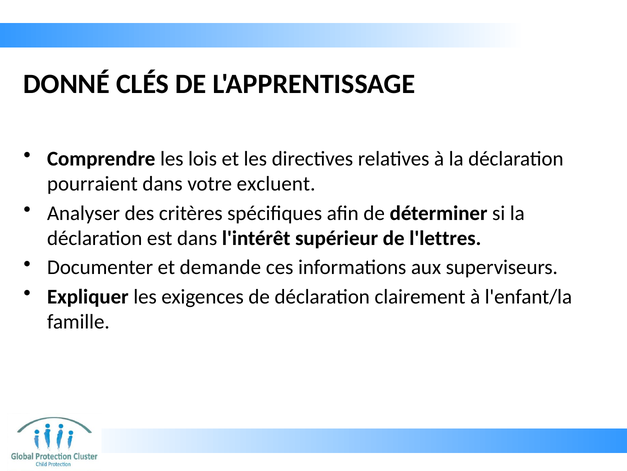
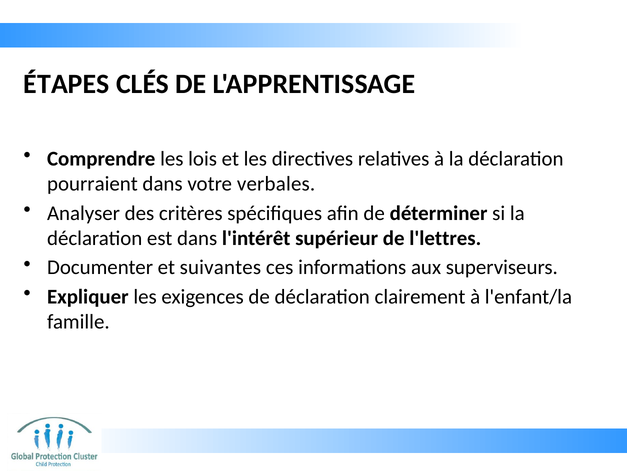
DONNÉ: DONNÉ -> ÉTAPES (67, 84)
excluent: excluent -> verbales (276, 184)
demande: demande -> suivantes (220, 267)
